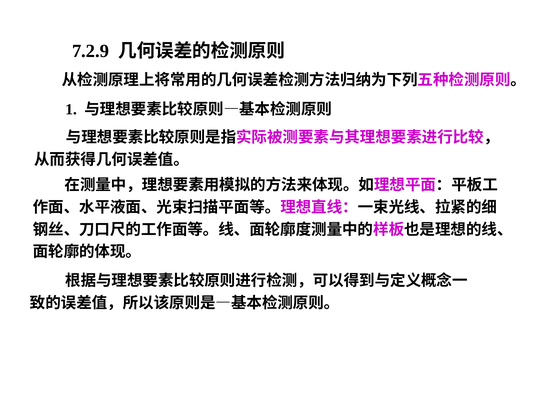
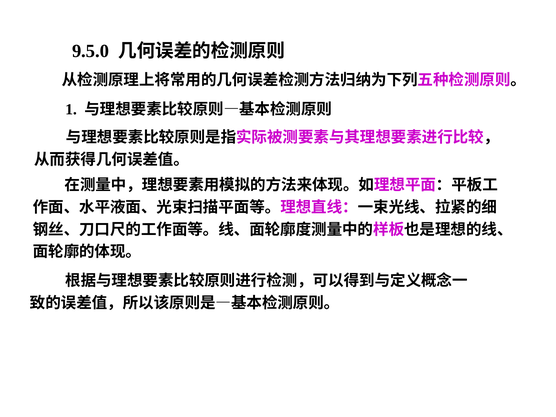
7.2.9: 7.2.9 -> 9.5.0 (91, 51)
